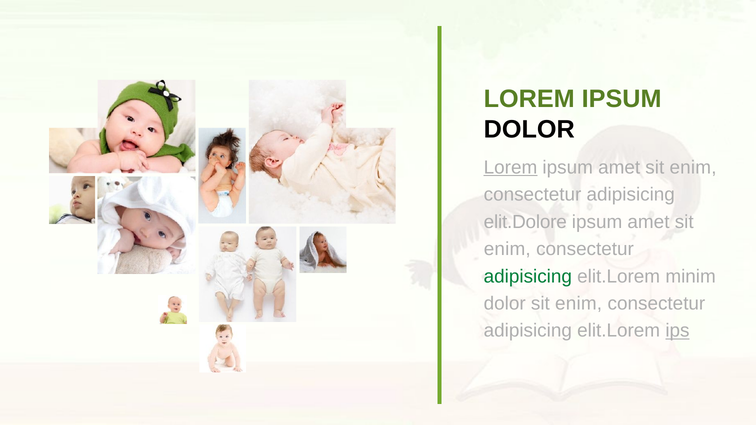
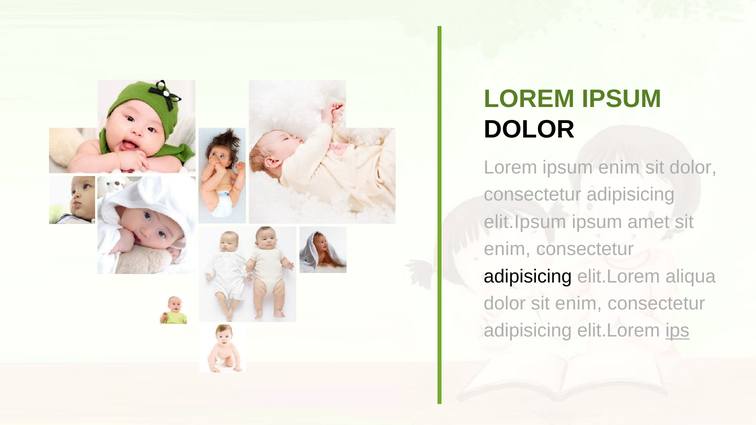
Lorem underline: present -> none (510, 168)
amet: amet -> enim (619, 168)
enim: enim -> dolor (693, 168)
elit.Dolore: elit.Dolore -> elit.Ipsum (525, 222)
adipisicing colour: green -> black (528, 276)
minim: minim -> aliqua (691, 276)
